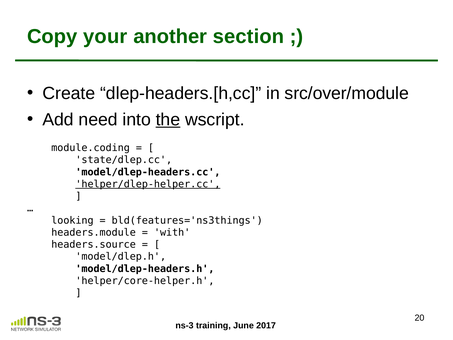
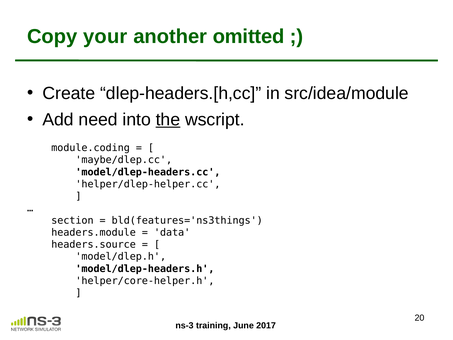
section: section -> omitted (249, 37)
src/over/module: src/over/module -> src/idea/module (347, 93)
state/dlep.cc: state/dlep.cc -> maybe/dlep.cc (124, 160)
helper/dlep-helper.cc underline: present -> none (148, 184)
looking: looking -> section (72, 220)
with: with -> data (172, 232)
